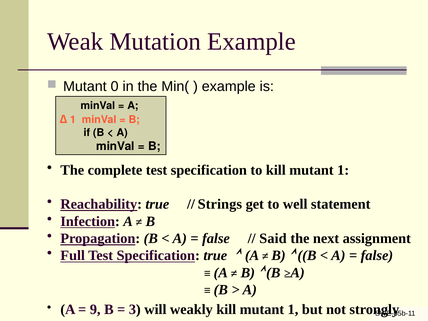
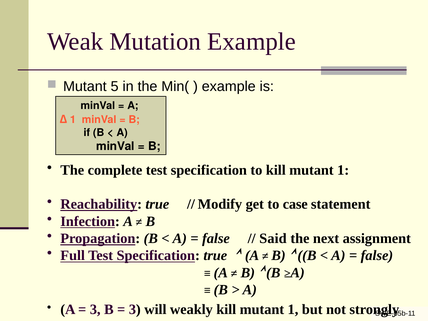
0: 0 -> 5 (115, 87)
Strings: Strings -> Modify (220, 204)
well: well -> case (295, 204)
9: 9 -> 3 (95, 309)
